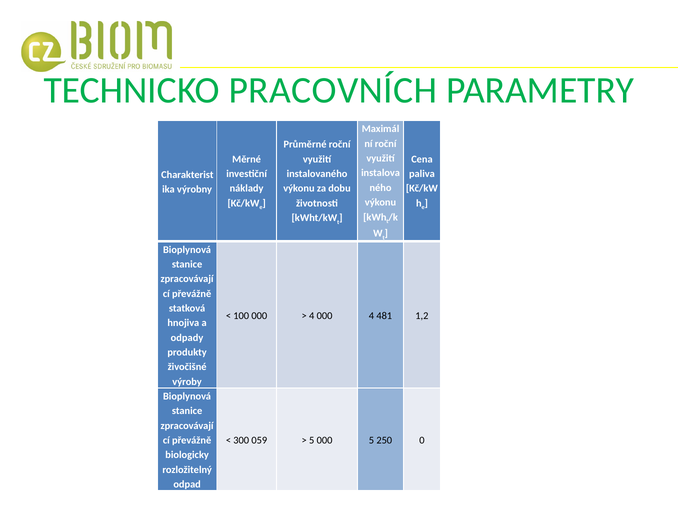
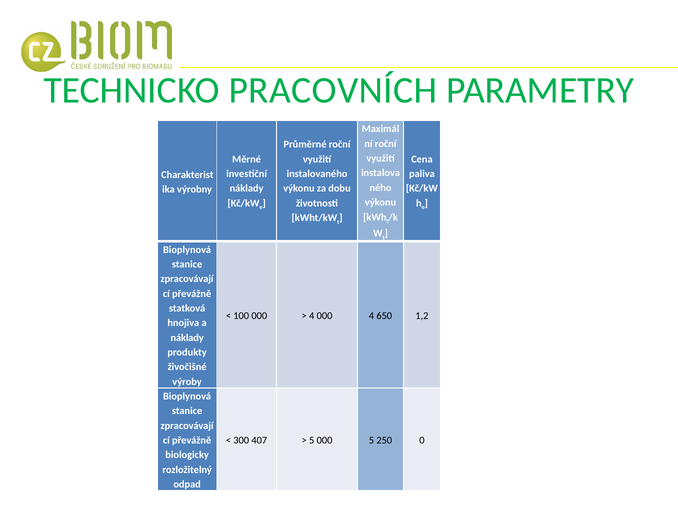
481: 481 -> 650 (384, 316)
odpady: odpady -> náklady (187, 338)
059: 059 -> 407 (259, 441)
